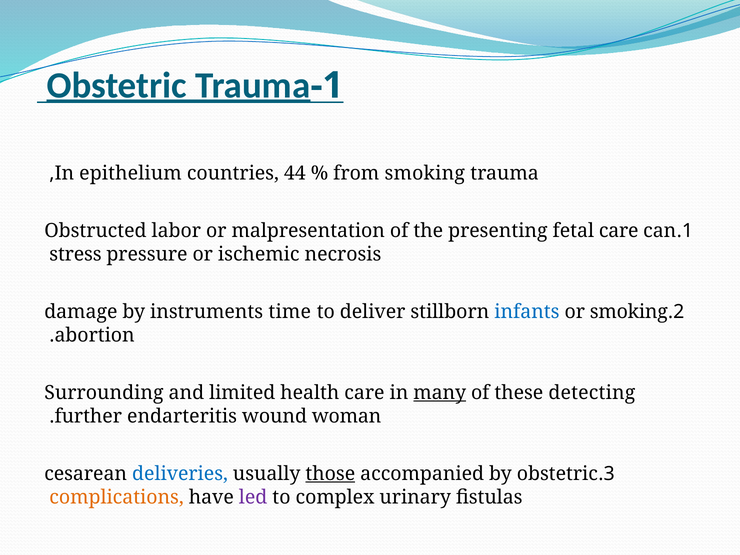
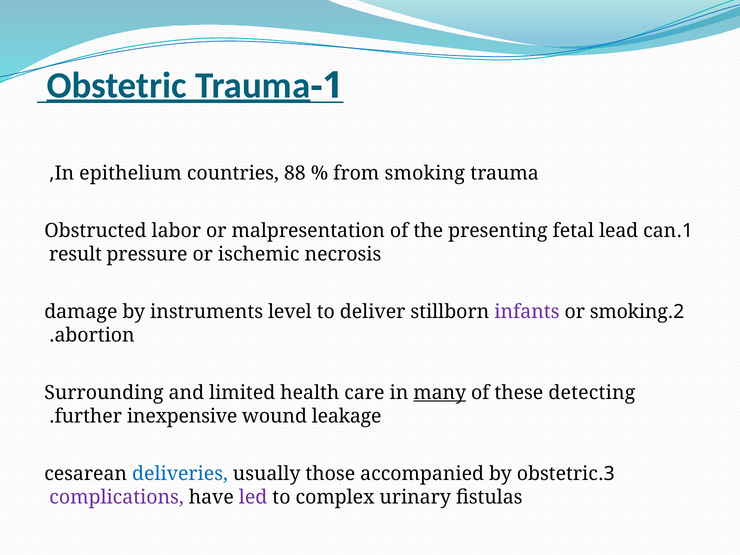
44: 44 -> 88 (295, 173)
fetal care: care -> lead (619, 231)
stress: stress -> result (75, 254)
time: time -> level (290, 312)
infants colour: blue -> purple (527, 312)
endarteritis: endarteritis -> inexpensive (182, 416)
woman: woman -> leakage (347, 416)
those underline: present -> none (330, 474)
complications colour: orange -> purple (117, 497)
